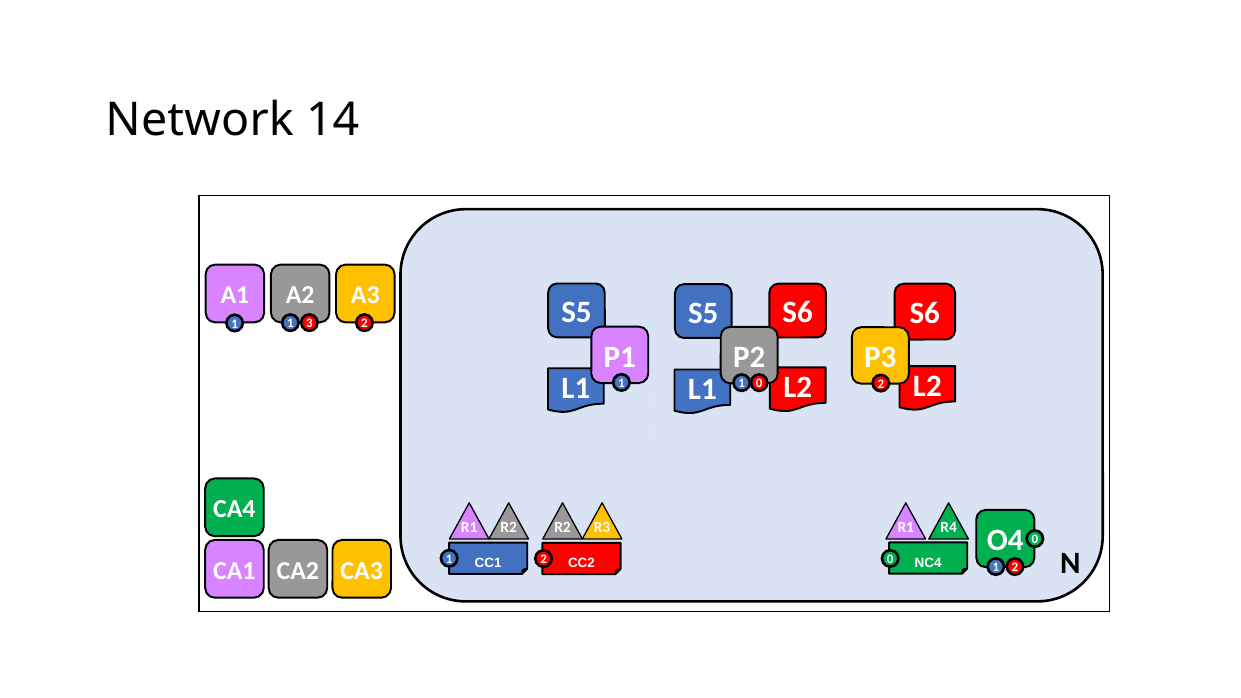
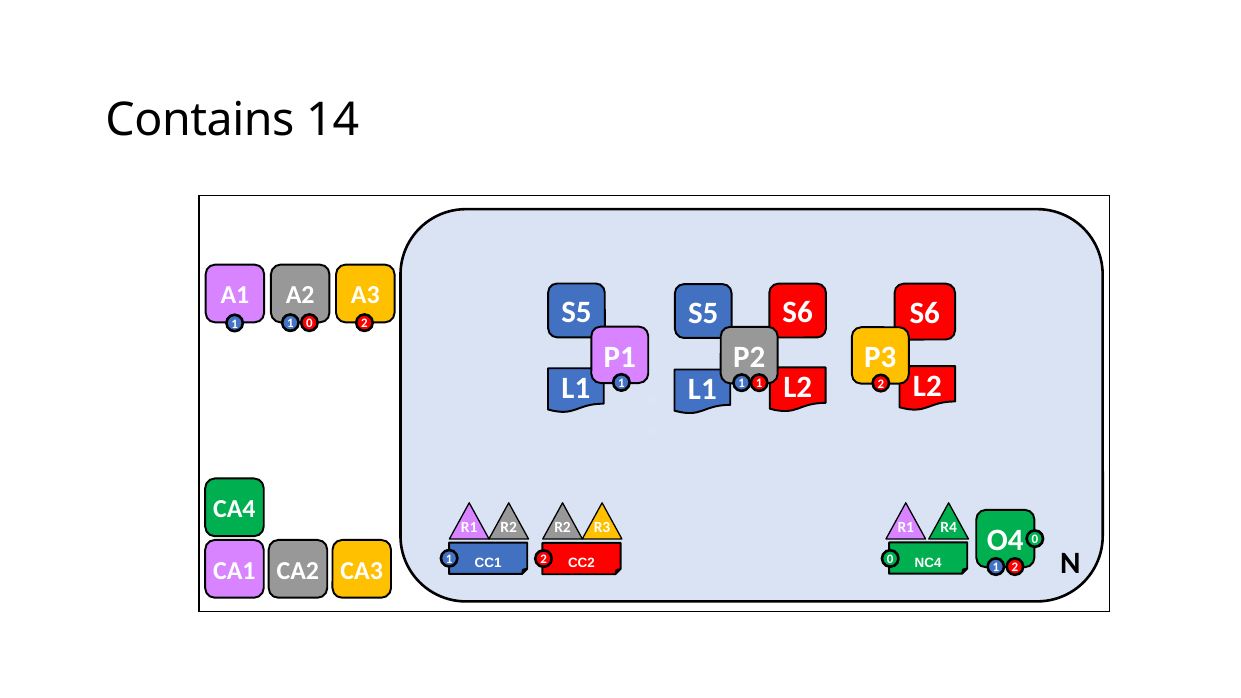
Network: Network -> Contains (200, 120)
3: 3 -> 0 (309, 324)
0: 0 -> 1 (759, 384)
